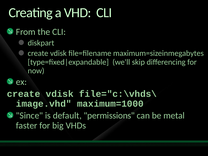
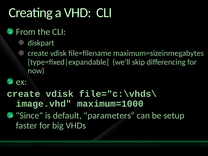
permissions: permissions -> parameters (109, 116)
metal: metal -> setup (174, 116)
